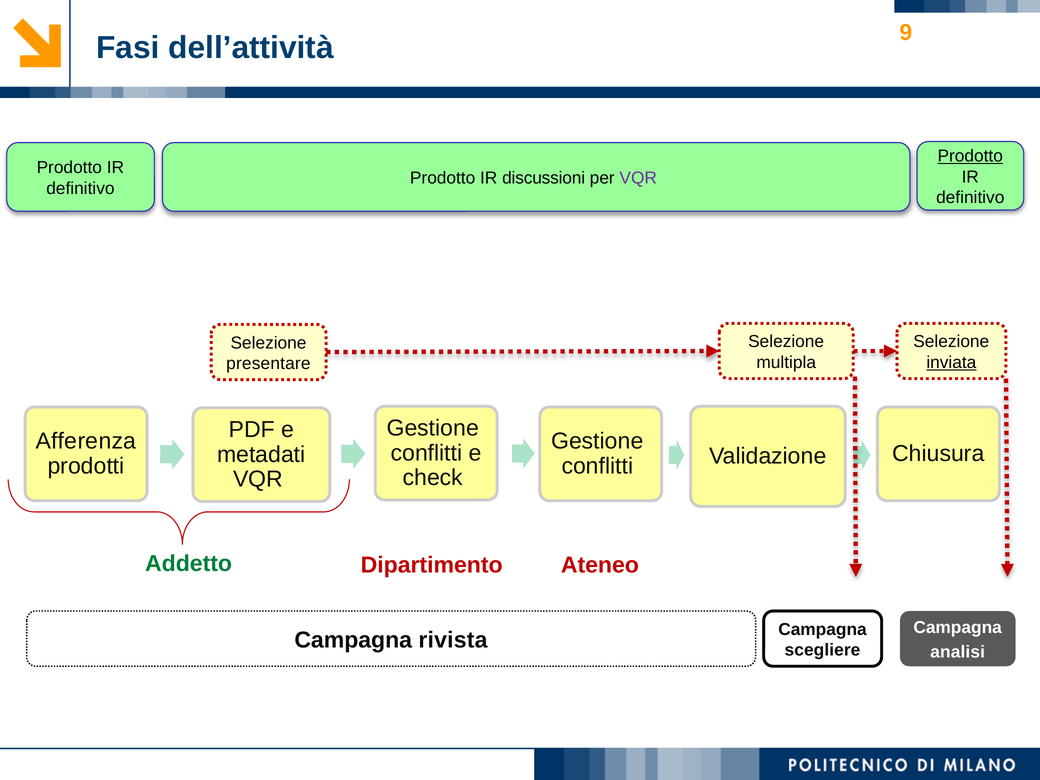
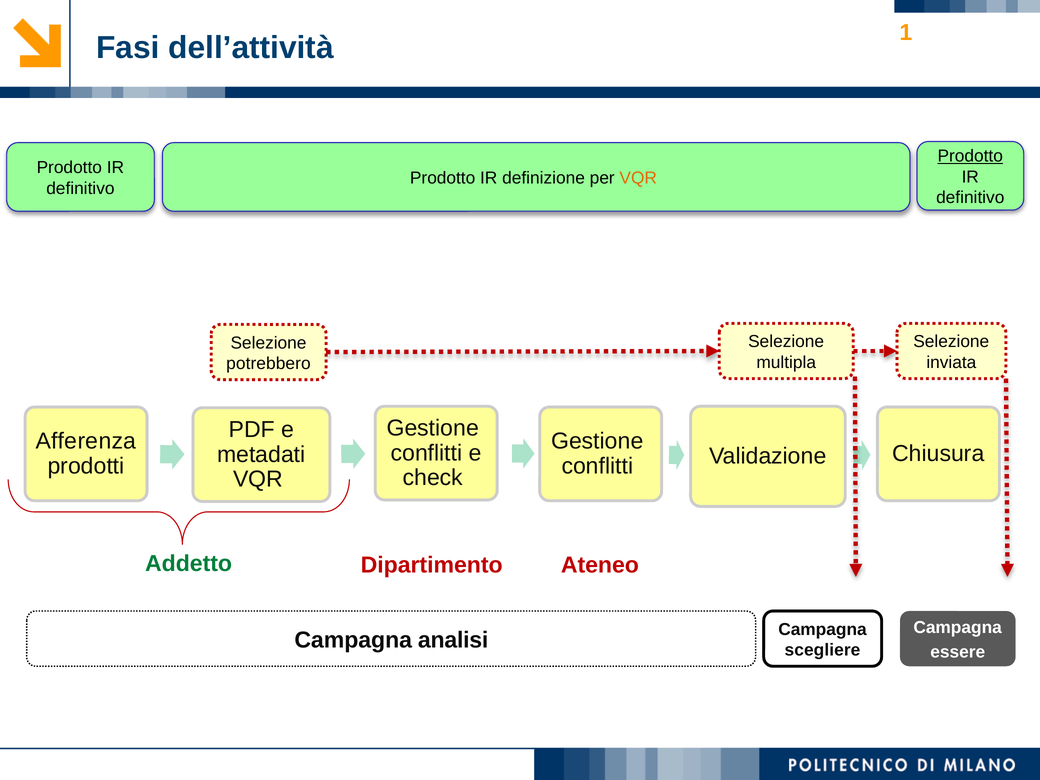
9: 9 -> 1 (906, 33)
discussioni: discussioni -> definizione (544, 178)
VQR colour: purple -> orange (638, 178)
inviata underline: present -> none (951, 363)
presentare: presentare -> potrebbero (268, 364)
rivista: rivista -> analisi (453, 640)
analisi: analisi -> essere (958, 652)
